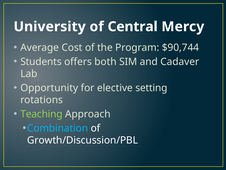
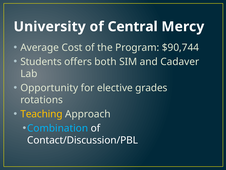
setting: setting -> grades (151, 88)
Teaching colour: light green -> yellow (41, 114)
Growth/Discussion/PBL: Growth/Discussion/PBL -> Contact/Discussion/PBL (83, 140)
